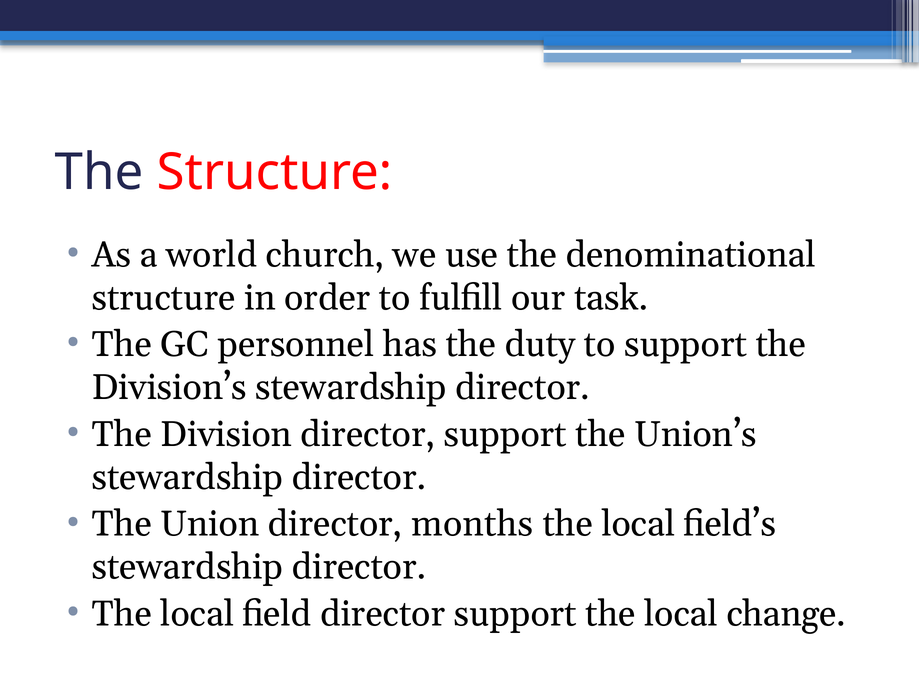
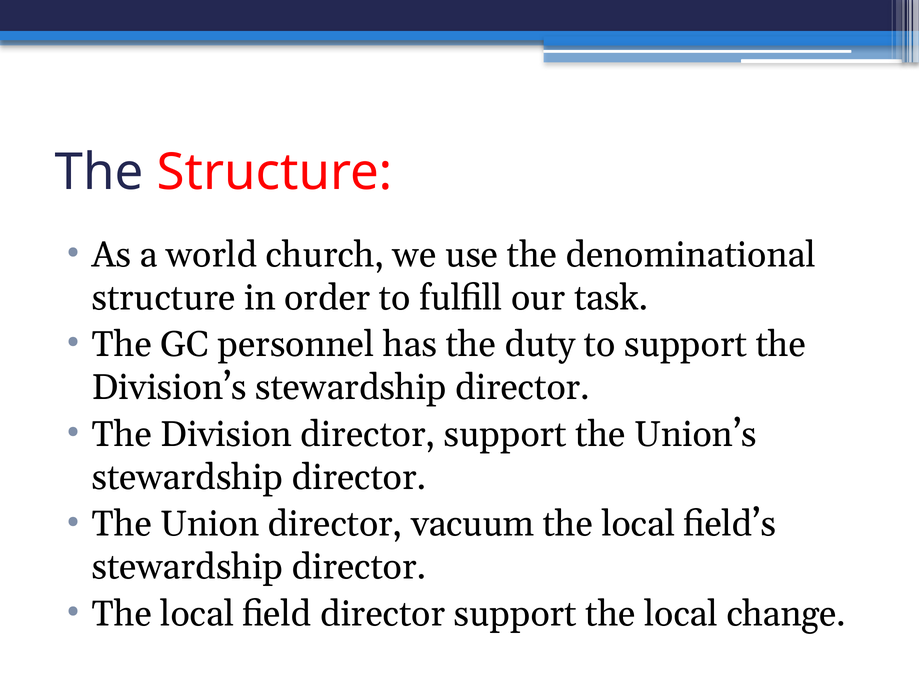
months: months -> vacuum (473, 524)
